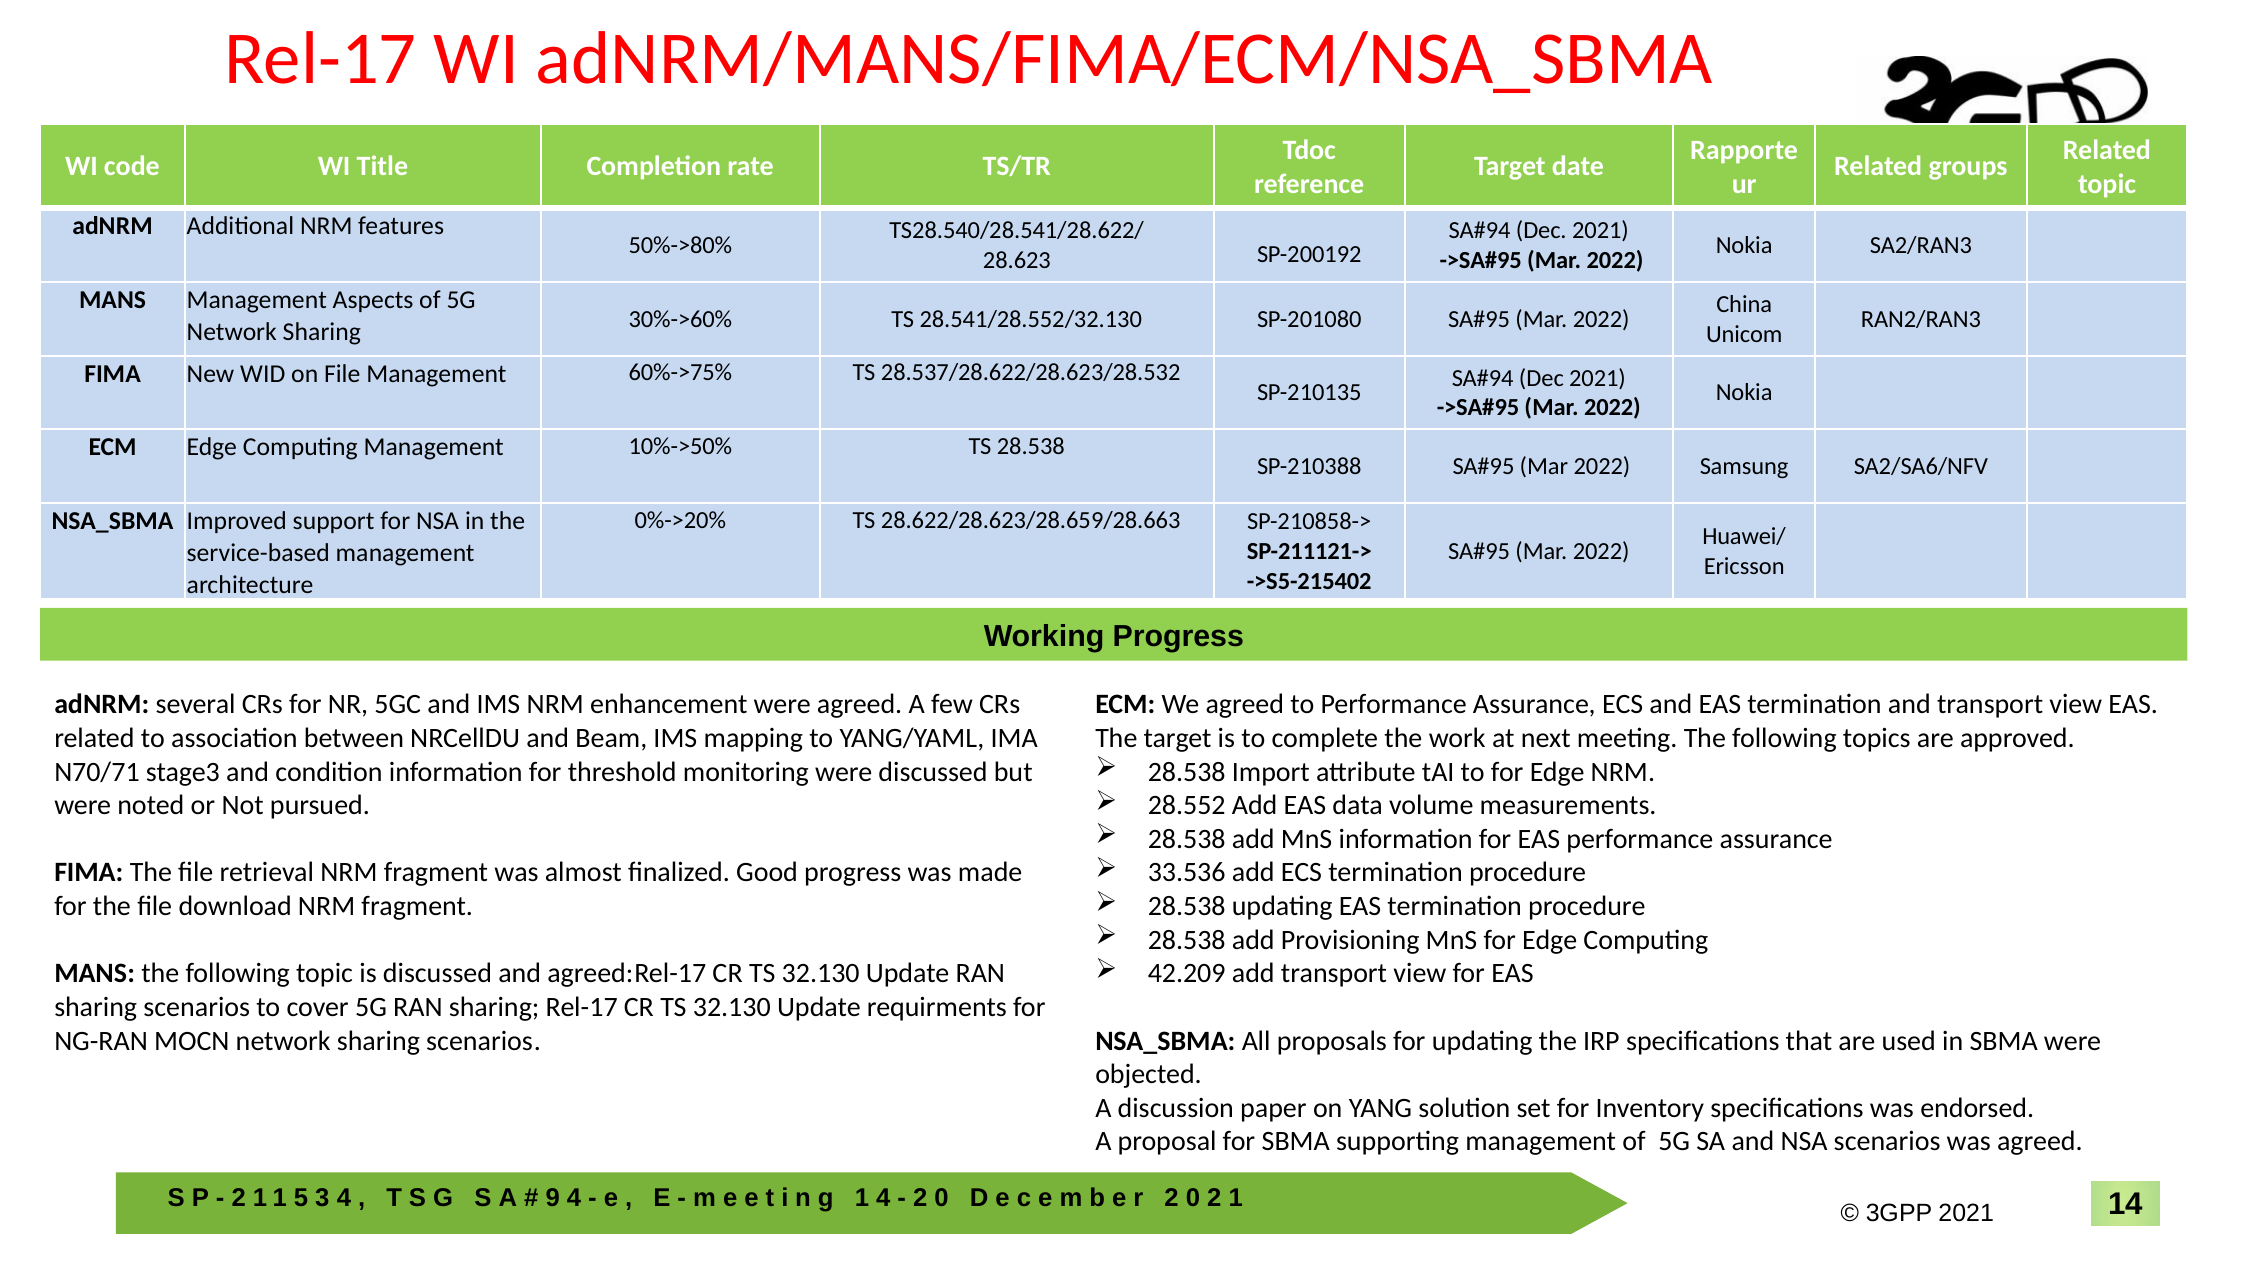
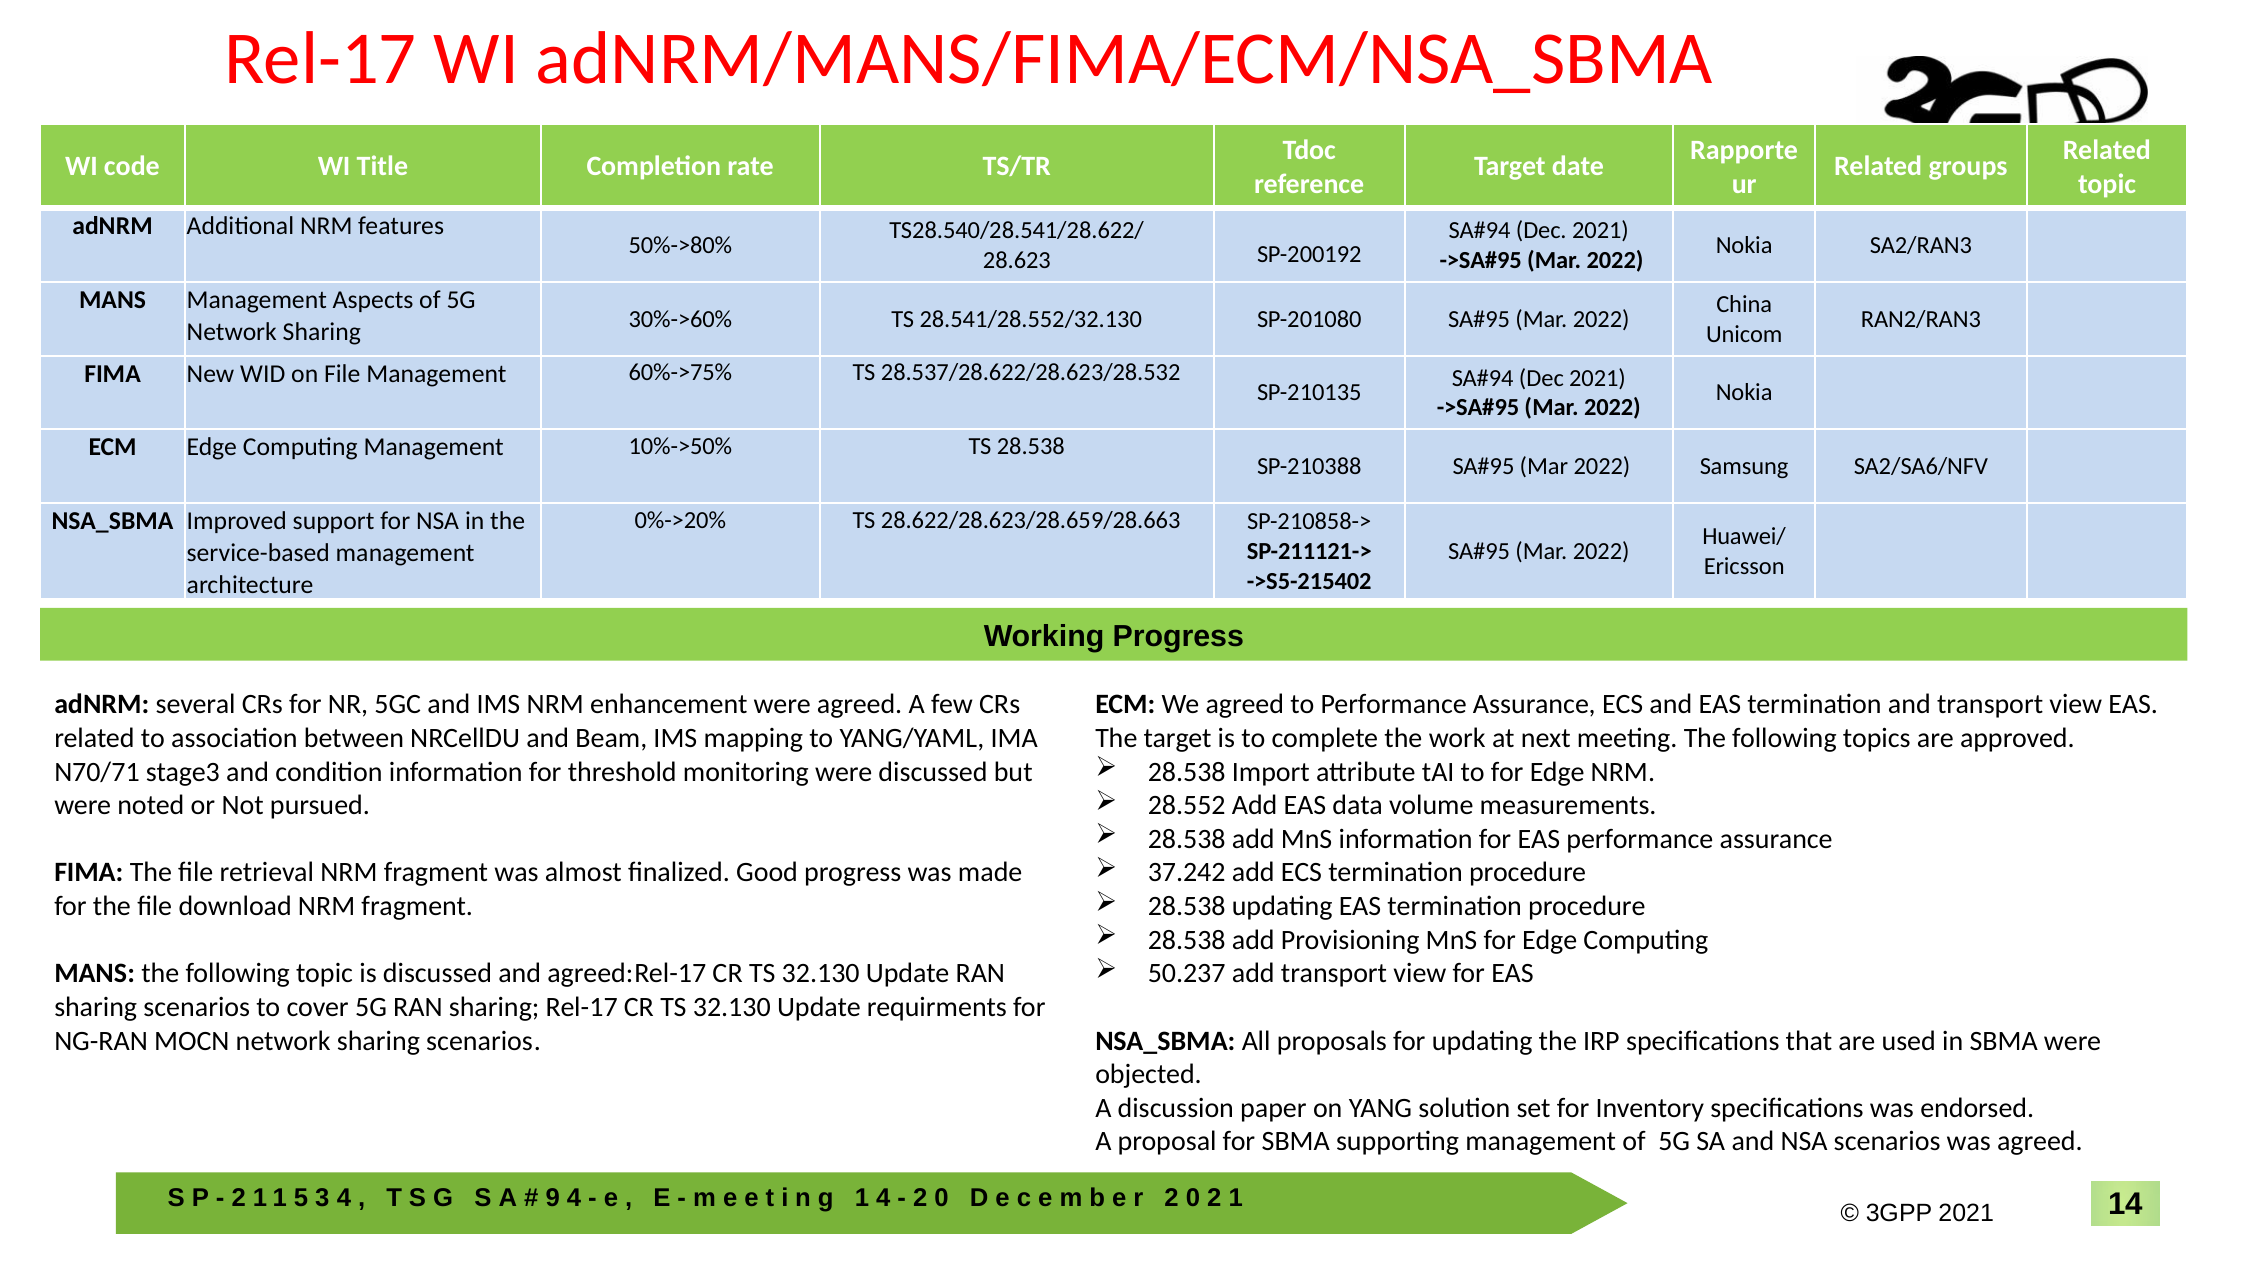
33.536: 33.536 -> 37.242 (1187, 872)
42.209: 42.209 -> 50.237 (1187, 973)
